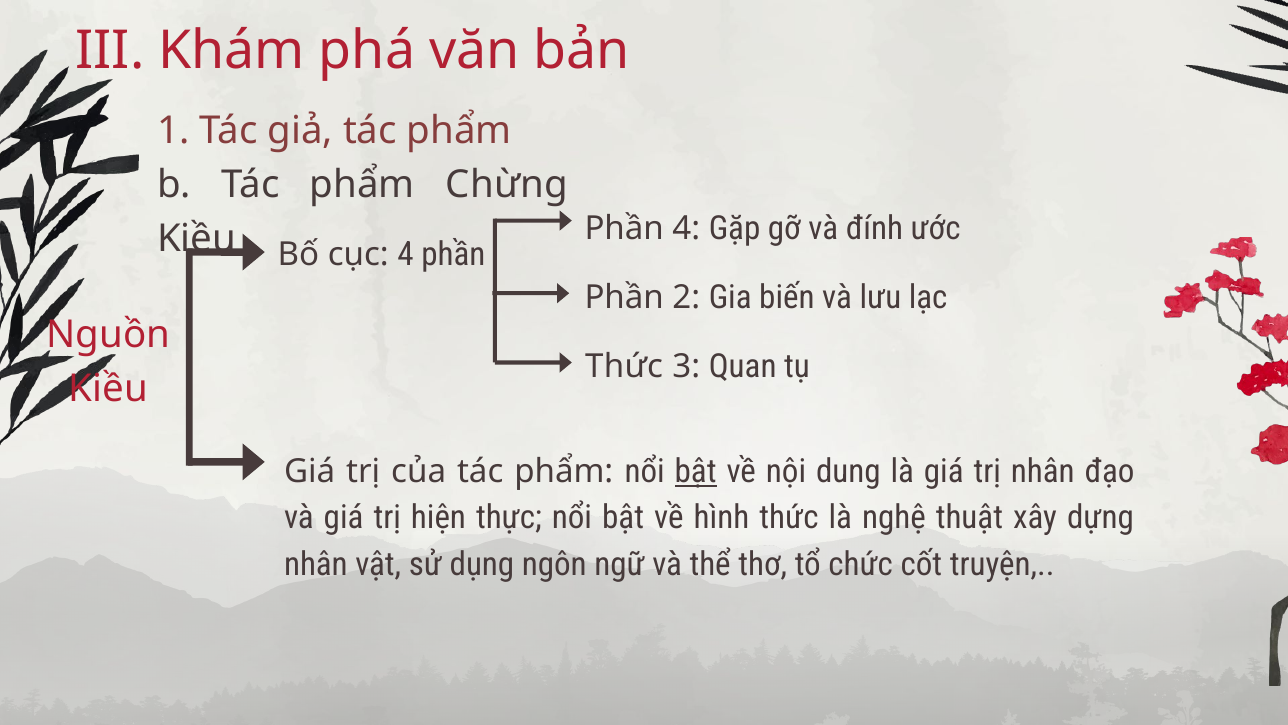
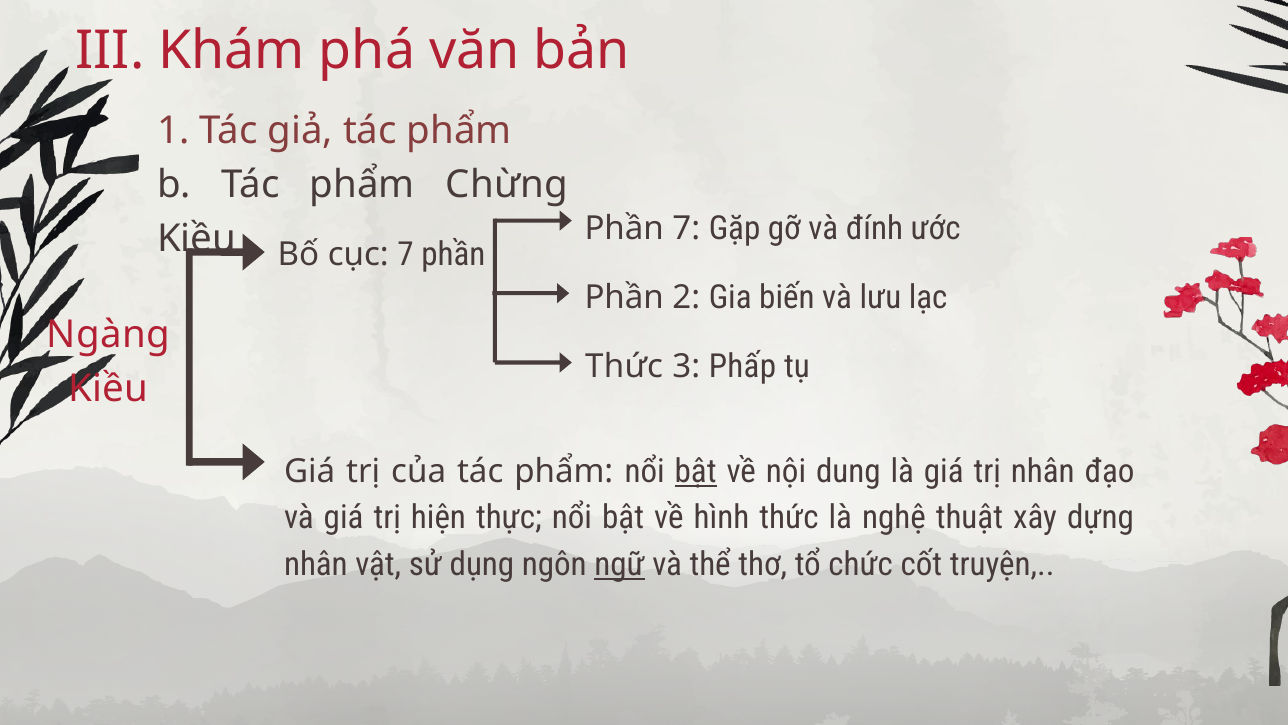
Phần 4: 4 -> 7 (686, 228)
4: 4 -> 7 (406, 255)
Nguồn: Nguồn -> Ngàng (108, 335)
Quan: Quan -> Phấp (743, 367)
ngữ underline: none -> present (620, 564)
